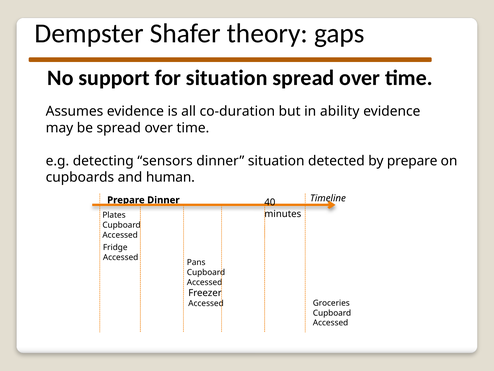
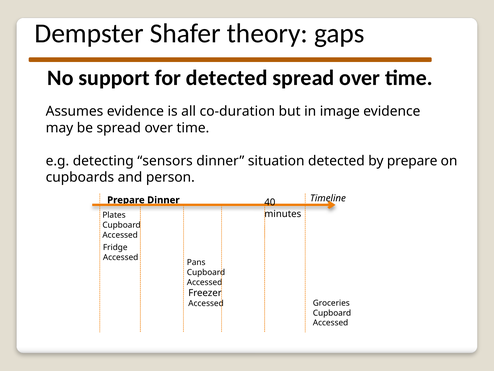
for situation: situation -> detected (227, 78)
ability: ability -> image (340, 111)
human: human -> person (170, 177)
